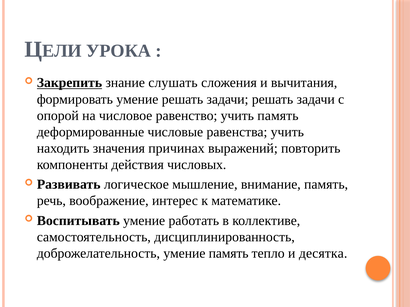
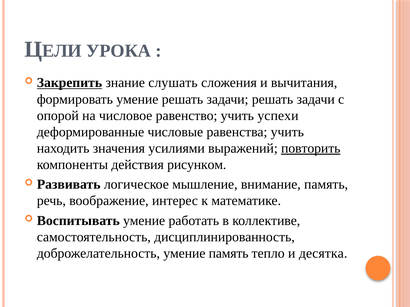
учить память: память -> успехи (278, 116)
причинах: причинах -> усилиями (177, 149)
повторить underline: none -> present (311, 149)
числовых: числовых -> рисунком (197, 165)
